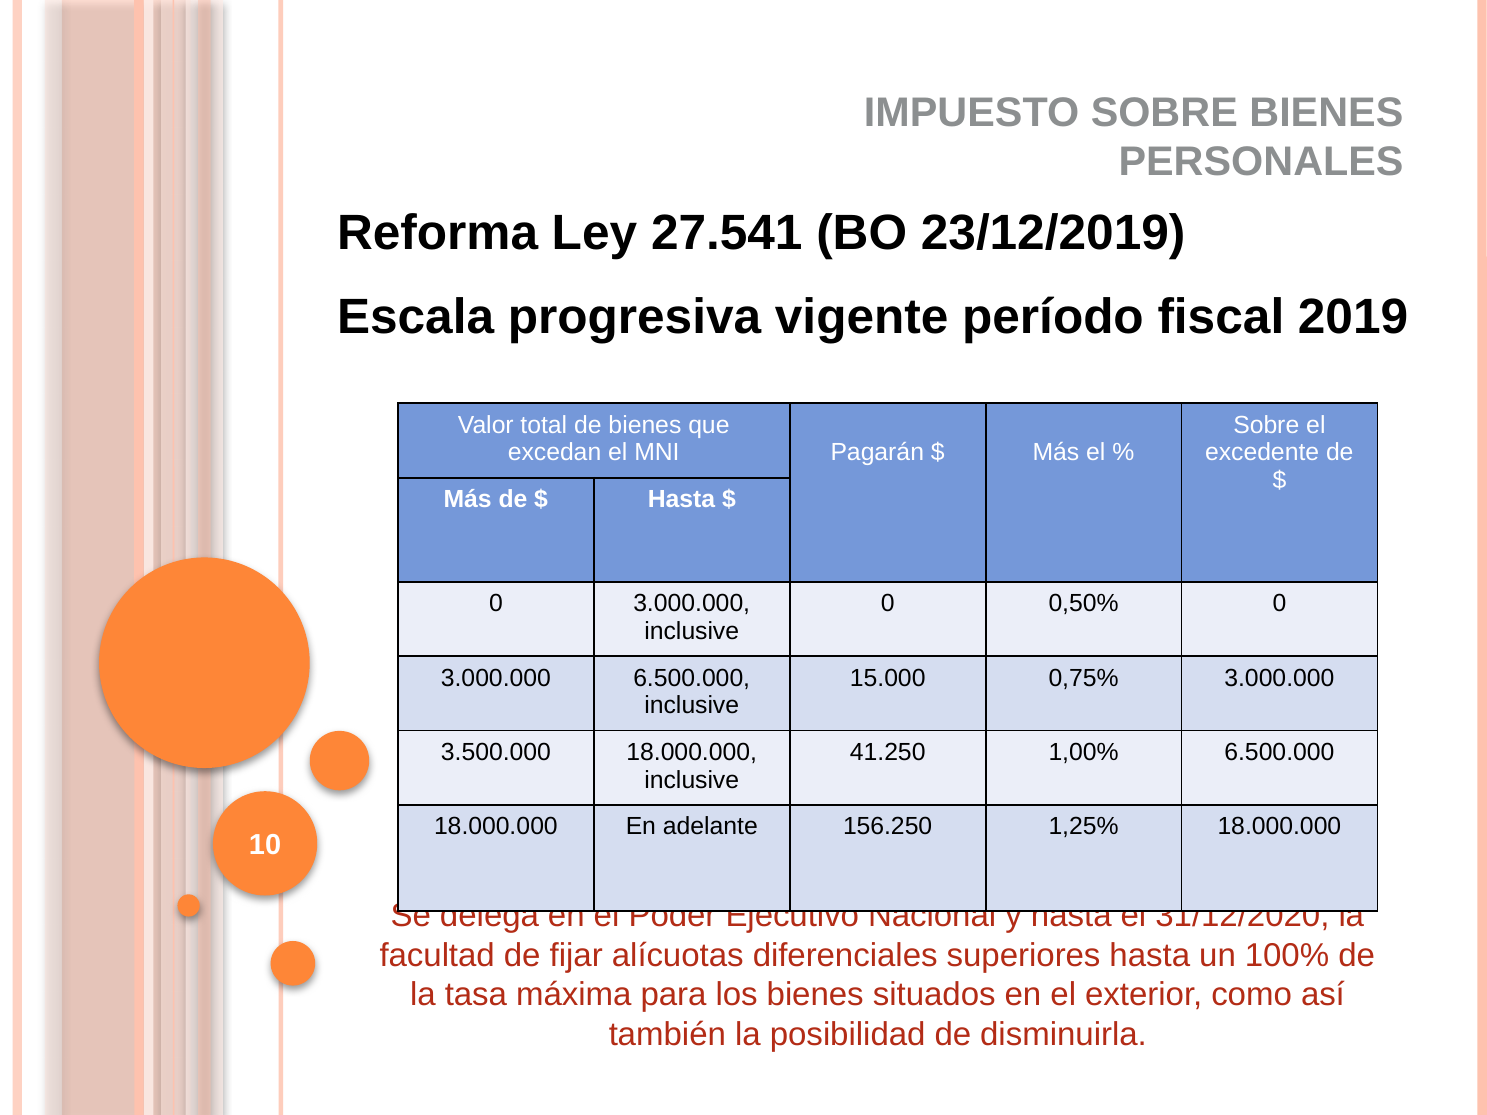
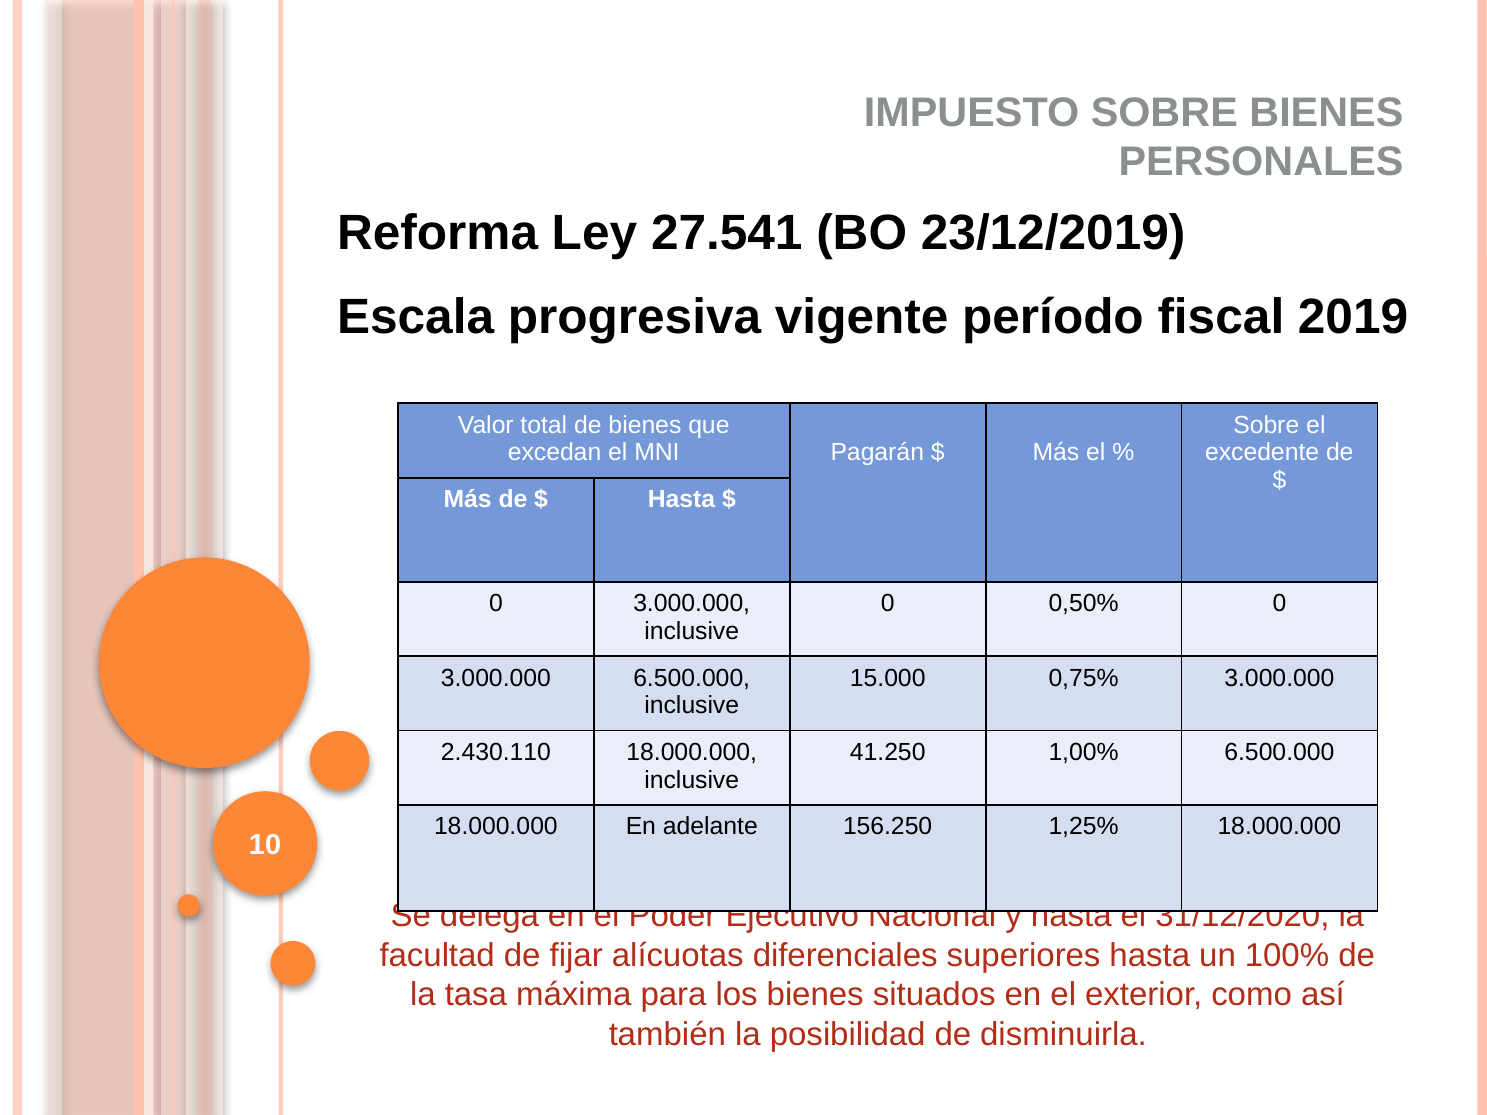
3.500.000: 3.500.000 -> 2.430.110 (496, 753)
